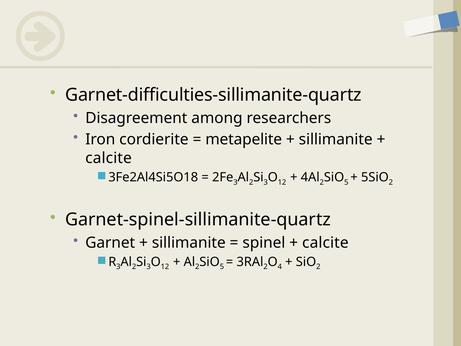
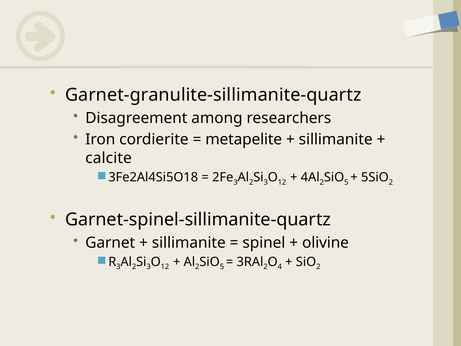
Garnet-difficulties-sillimanite-quartz: Garnet-difficulties-sillimanite-quartz -> Garnet-granulite-sillimanite-quartz (213, 95)
calcite: calcite -> olivine (326, 242)
